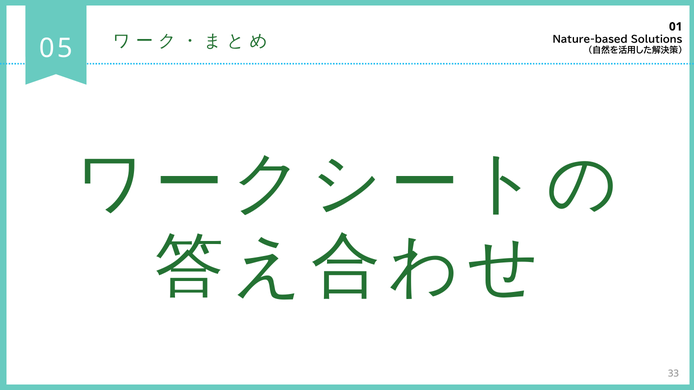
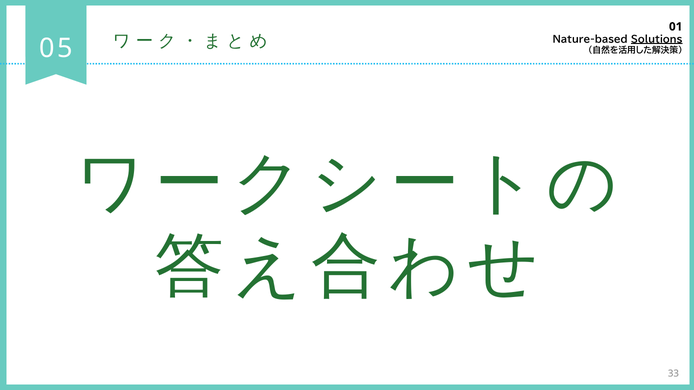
Solutions underline: none -> present (657, 39)
